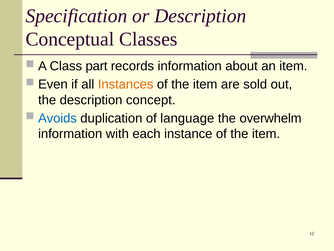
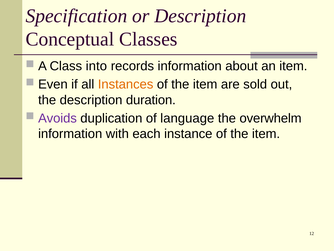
part: part -> into (96, 66)
concept: concept -> duration (151, 100)
Avoids colour: blue -> purple (57, 118)
